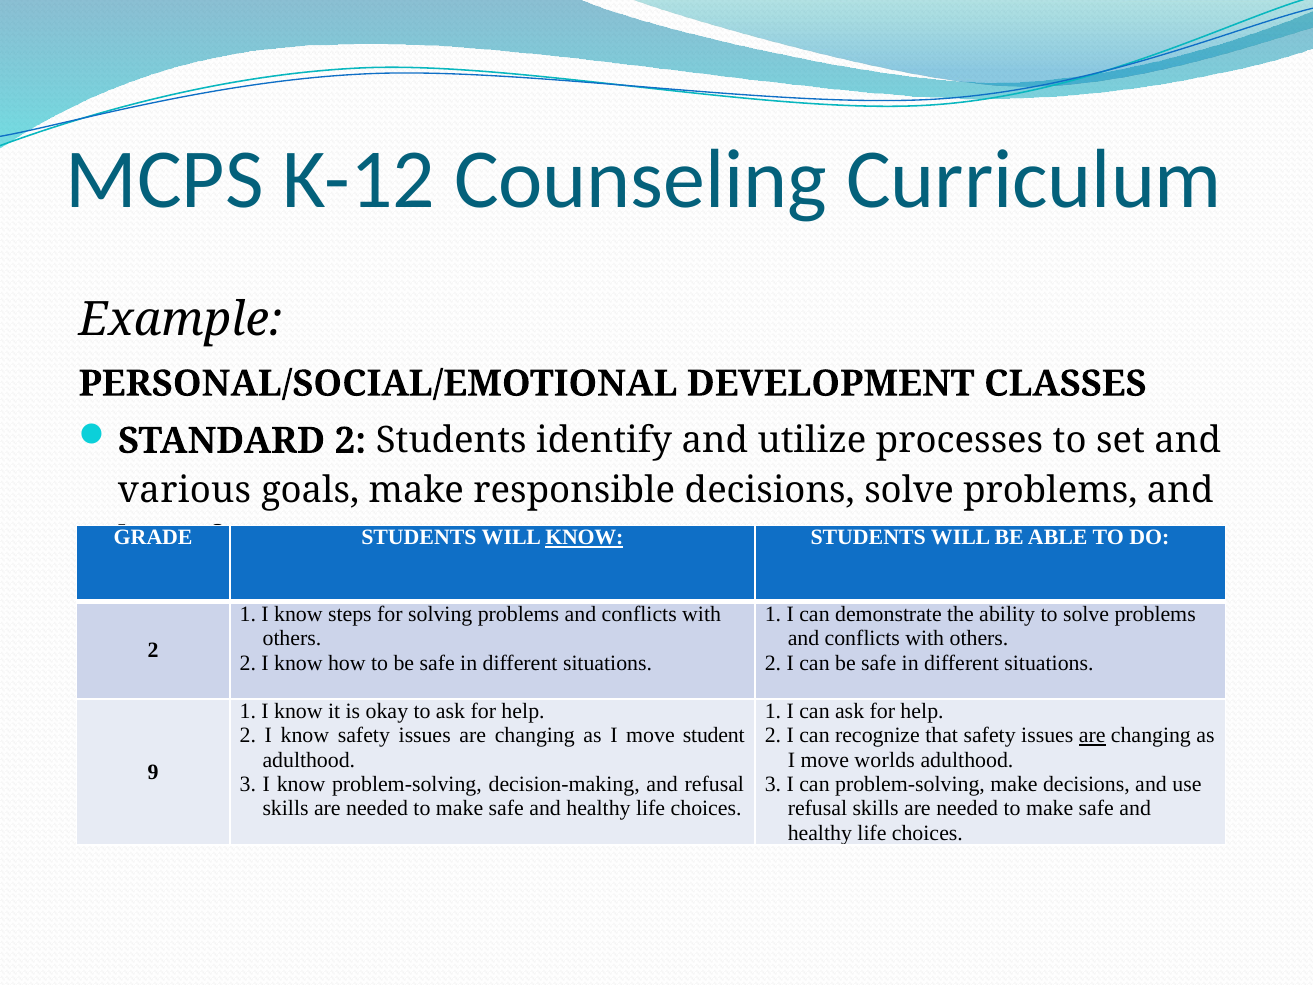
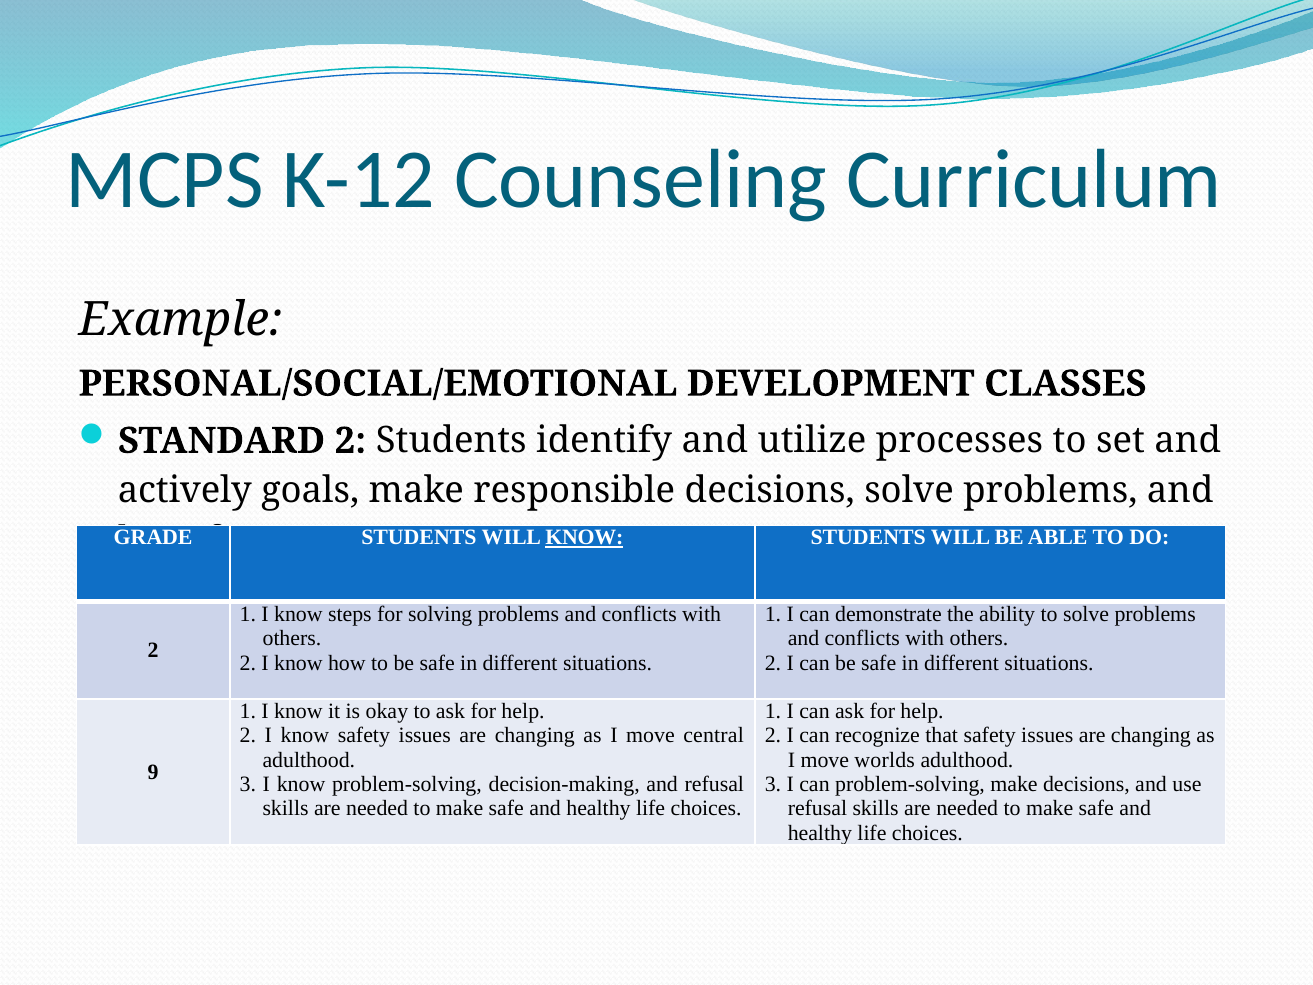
various: various -> actively (185, 491)
student: student -> central (714, 736)
are underline: present -> none (1092, 736)
